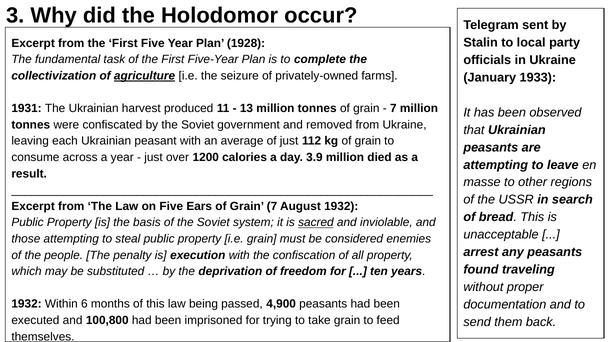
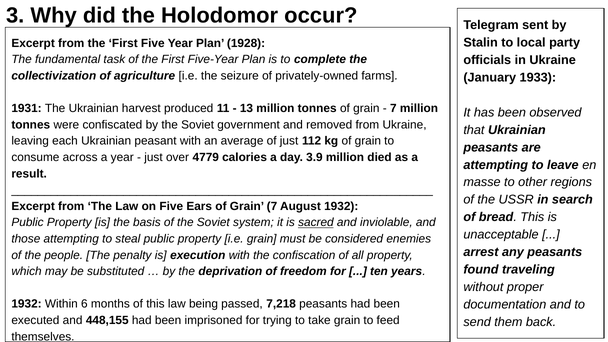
agriculture underline: present -> none (145, 76)
1200: 1200 -> 4779 (206, 157)
4,900: 4,900 -> 7,218 (281, 304)
100,800: 100,800 -> 448,155 (107, 320)
